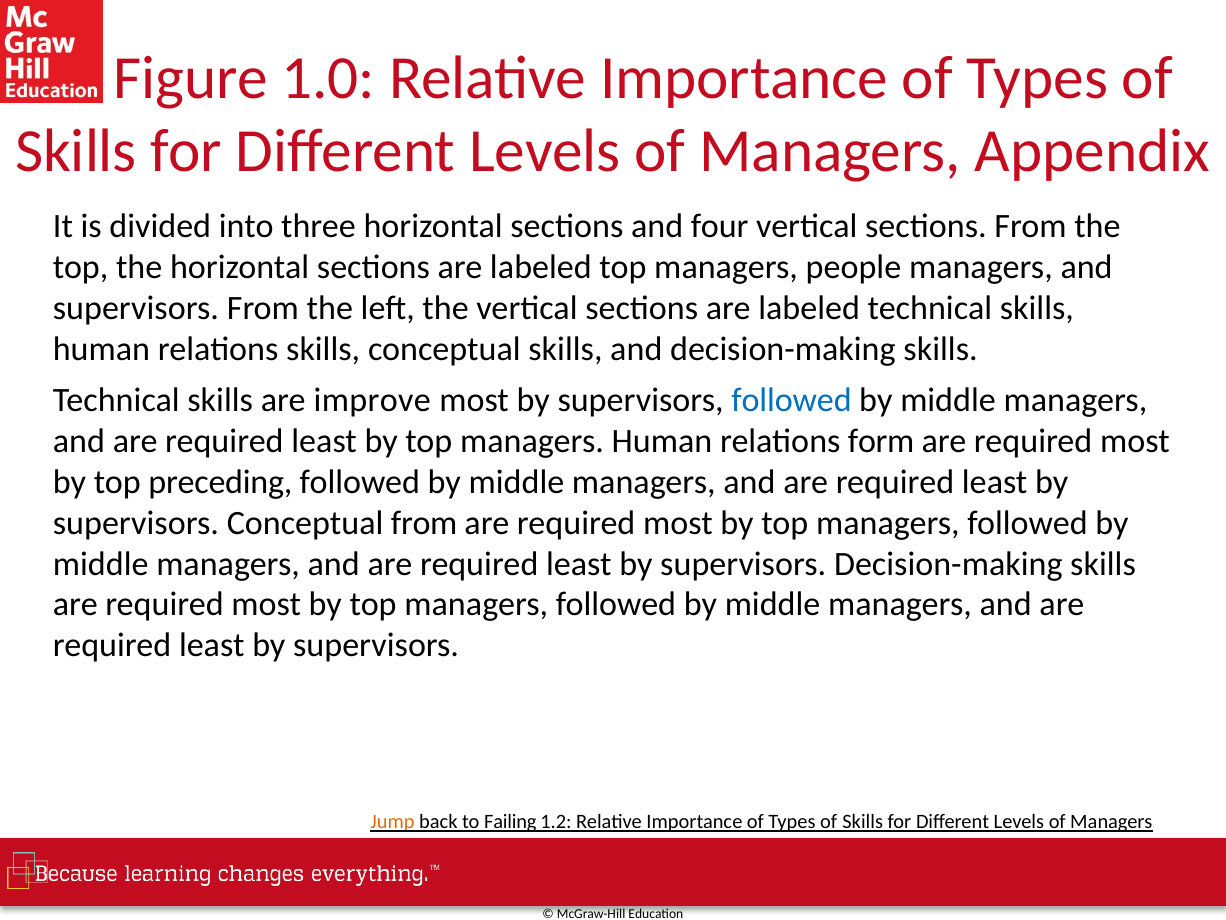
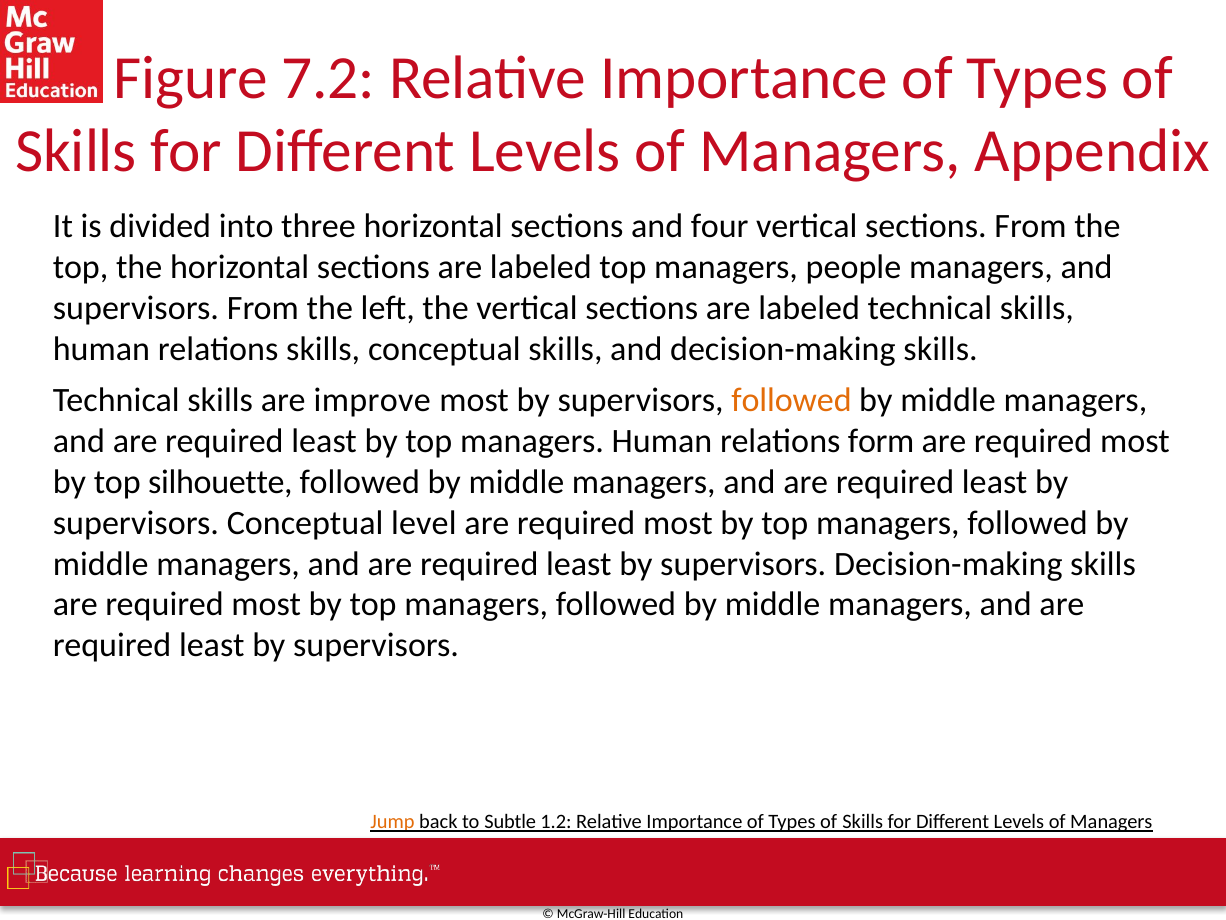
1.0: 1.0 -> 7.2 (328, 78)
followed colour: blue -> orange (791, 400)
preceding: preceding -> silhouette (220, 482)
Conceptual from: from -> level (424, 523)
Failing: Failing -> Subtle (510, 821)
